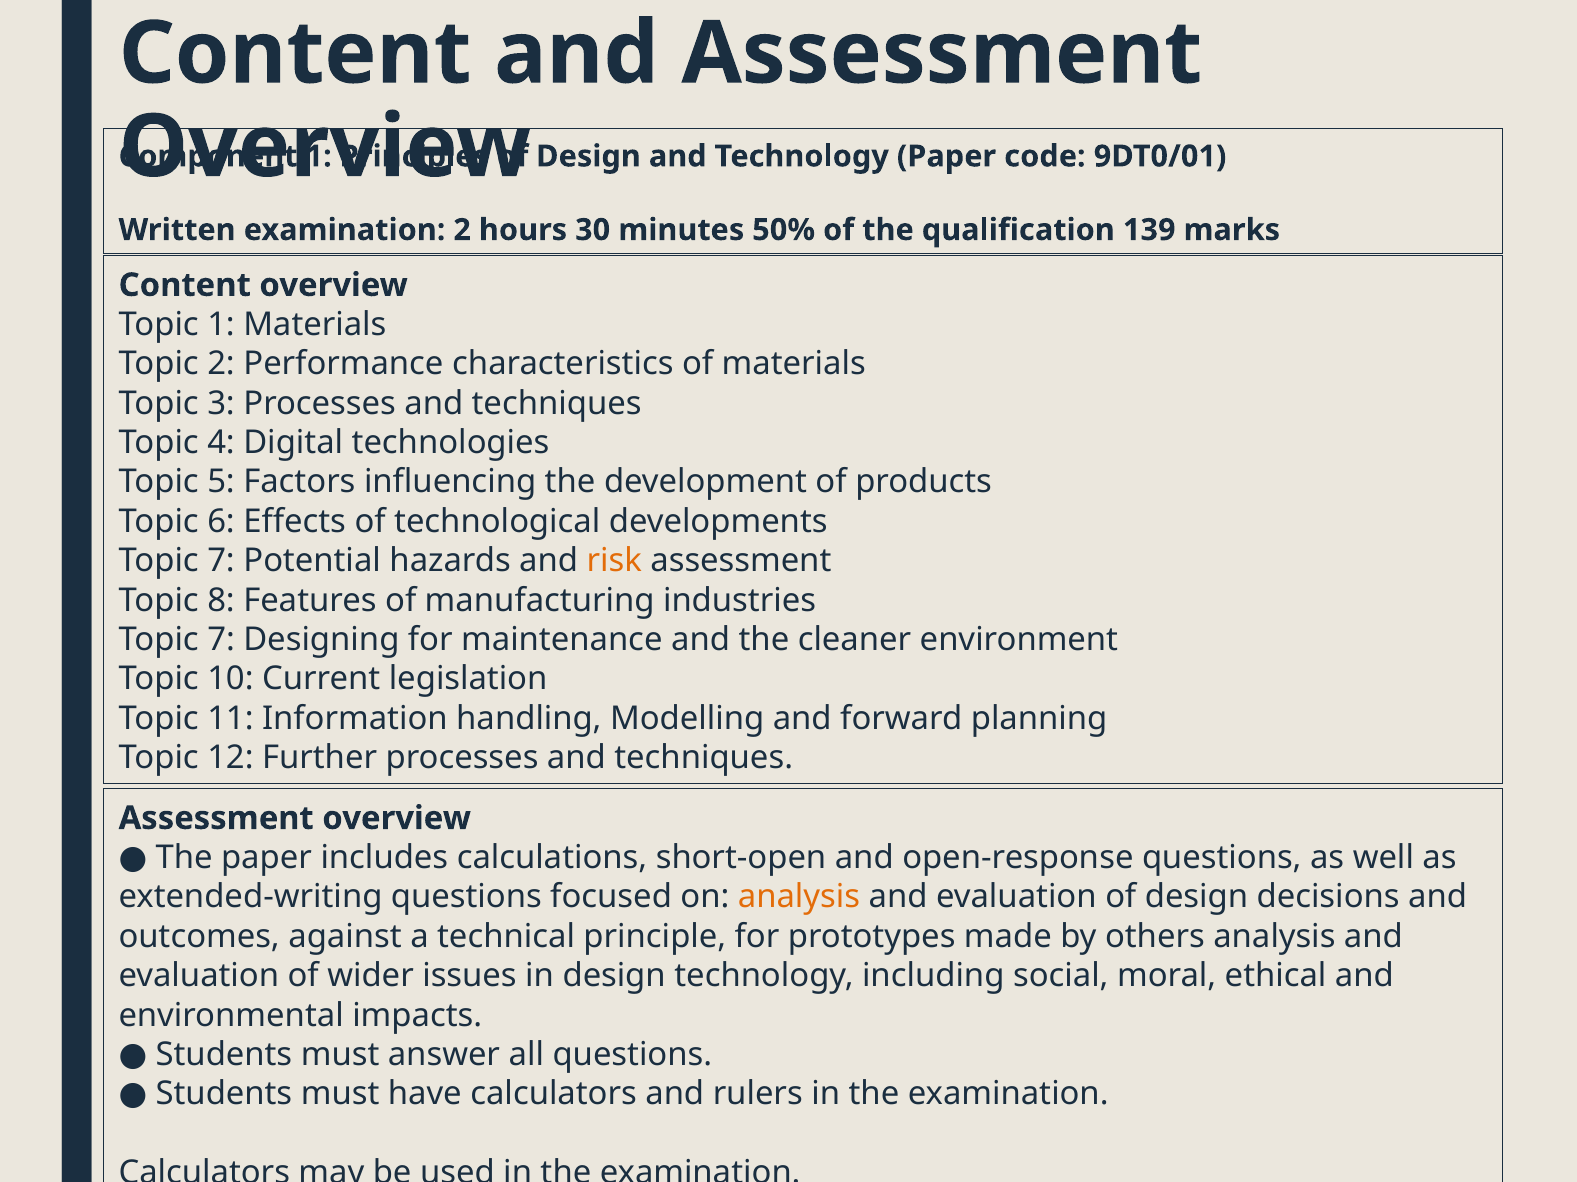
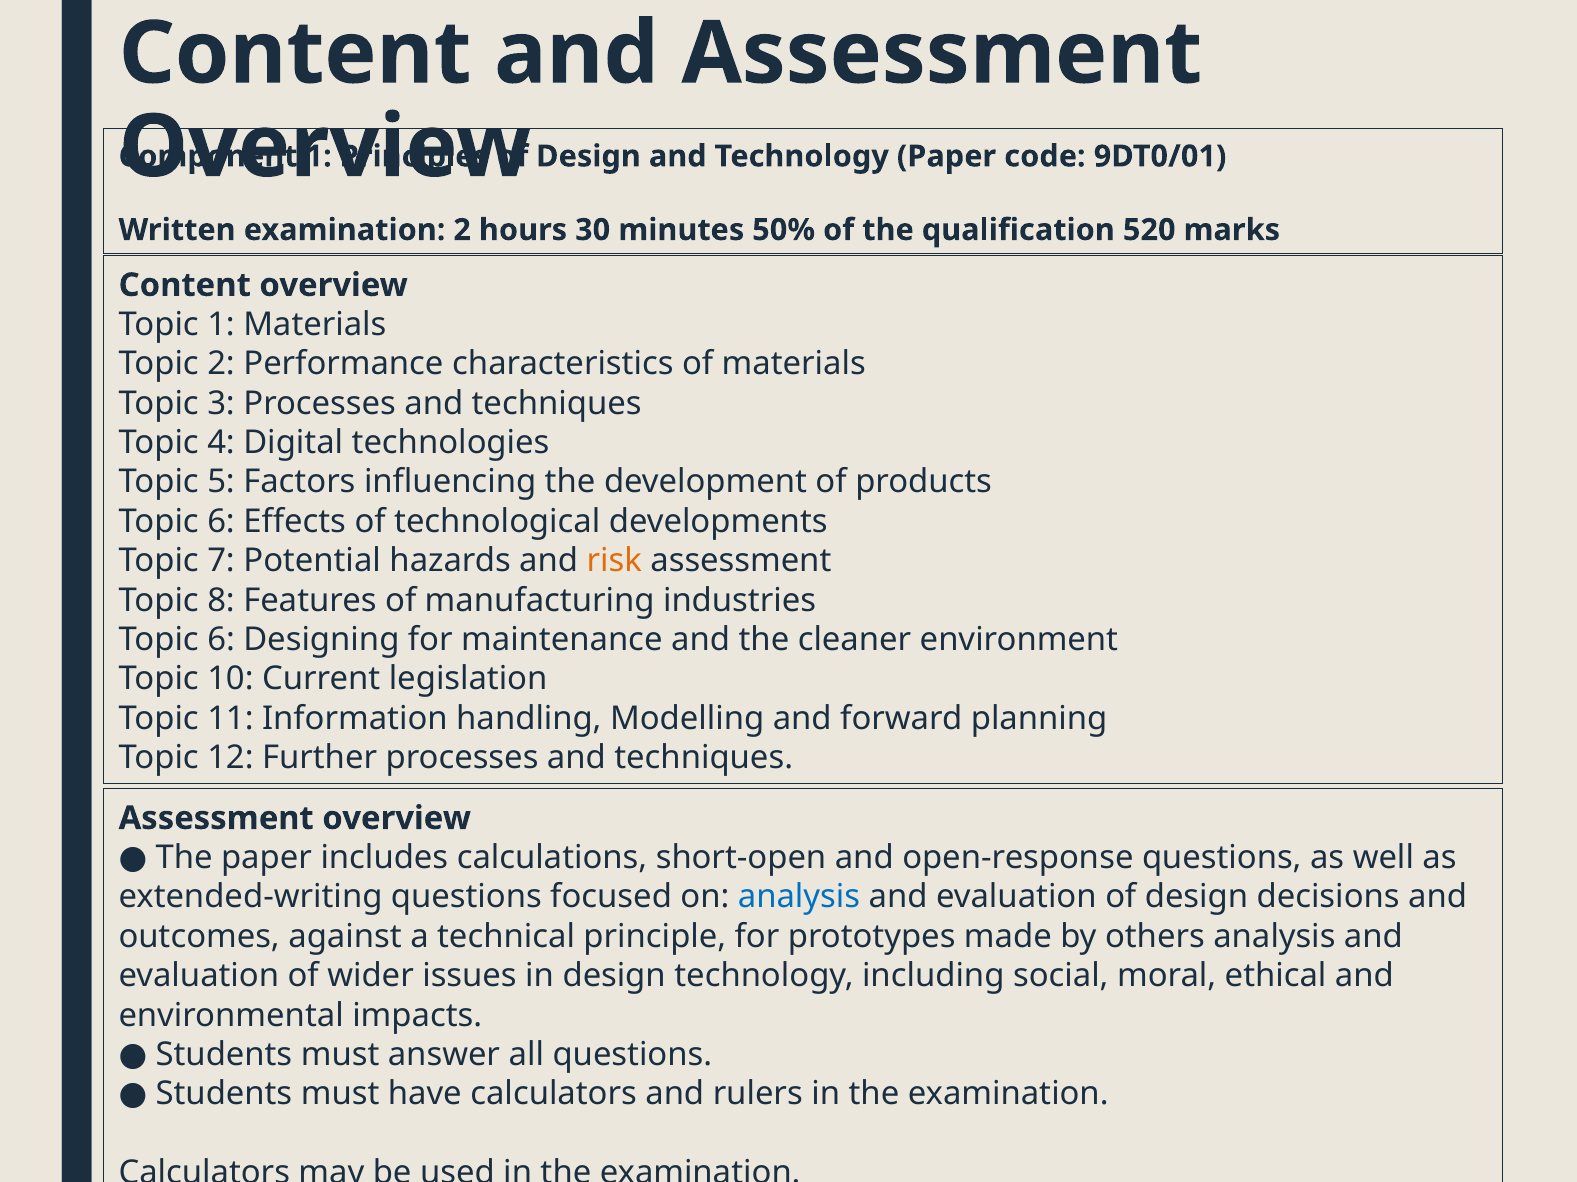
139: 139 -> 520 (1149, 230)
7: 7 -> 6 (221, 640)
analysis colour: orange -> blue (799, 898)
